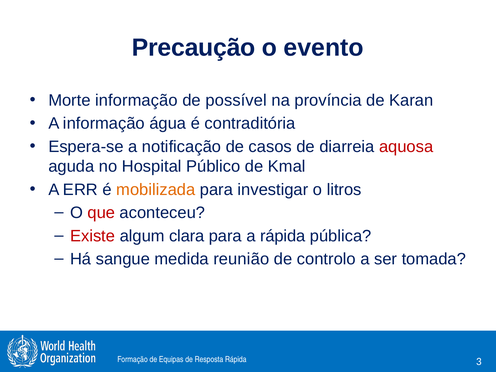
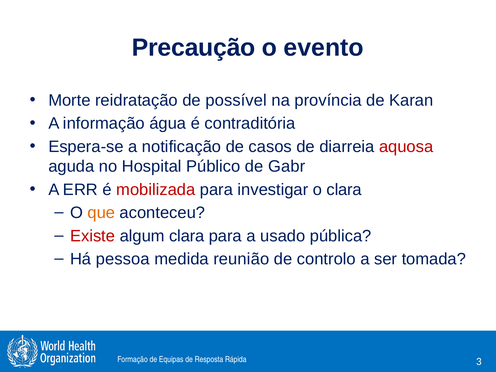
Morte informação: informação -> reidratação (136, 100)
Kmal: Kmal -> Gabr (287, 166)
mobilizada colour: orange -> red (156, 190)
o litros: litros -> clara (344, 190)
que colour: red -> orange (101, 213)
a rápida: rápida -> usado (283, 236)
sangue: sangue -> pessoa (123, 259)
